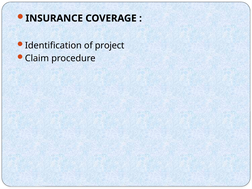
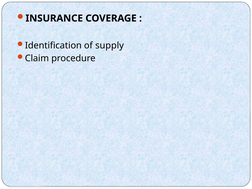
project: project -> supply (110, 45)
